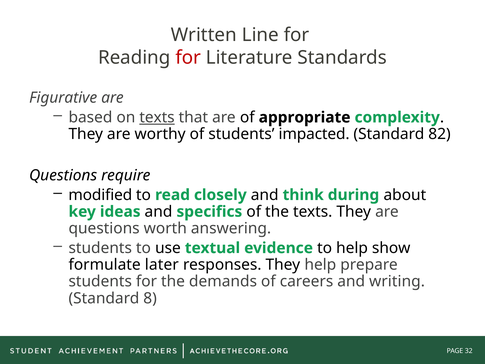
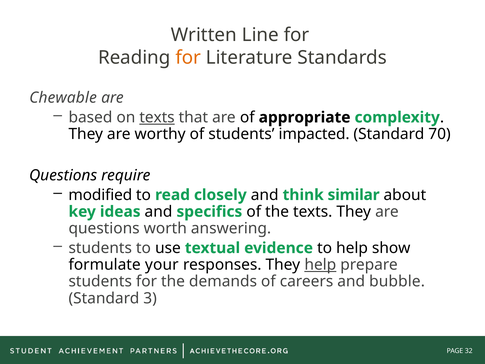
for colour: red -> orange (188, 58)
Figurative: Figurative -> Chewable (63, 98)
82: 82 -> 70 (440, 134)
during: during -> similar (354, 195)
later: later -> your (162, 265)
help underline: none -> present (320, 265)
writing: writing -> bubble (397, 281)
8: 8 -> 3 (150, 298)
